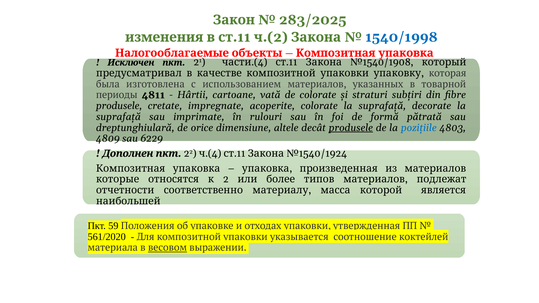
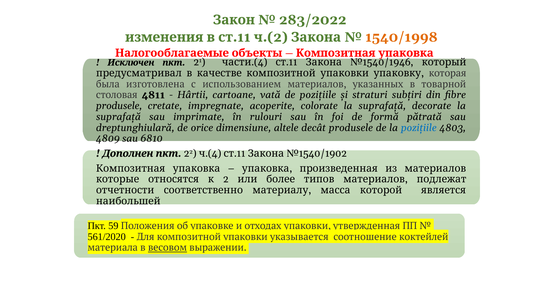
283/2025: 283/2025 -> 283/2022 (313, 20)
1540/1998 colour: blue -> orange (401, 37)
1540/1908: 1540/1908 -> 1540/1946 (388, 62)
периоды: периоды -> столовая (117, 95)
de colorate: colorate -> poziţiile (318, 95)
produsele underline: present -> none (351, 128)
6229: 6229 -> 6810 (152, 139)
1540/1924: 1540/1924 -> 1540/1902 (323, 154)
